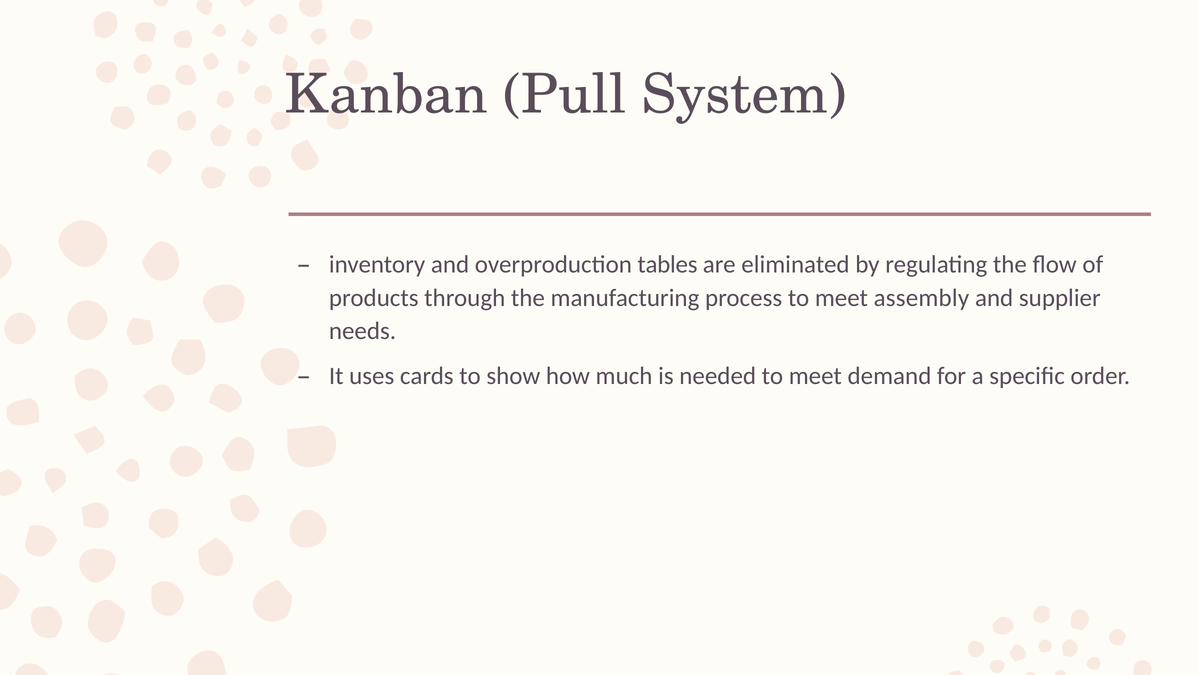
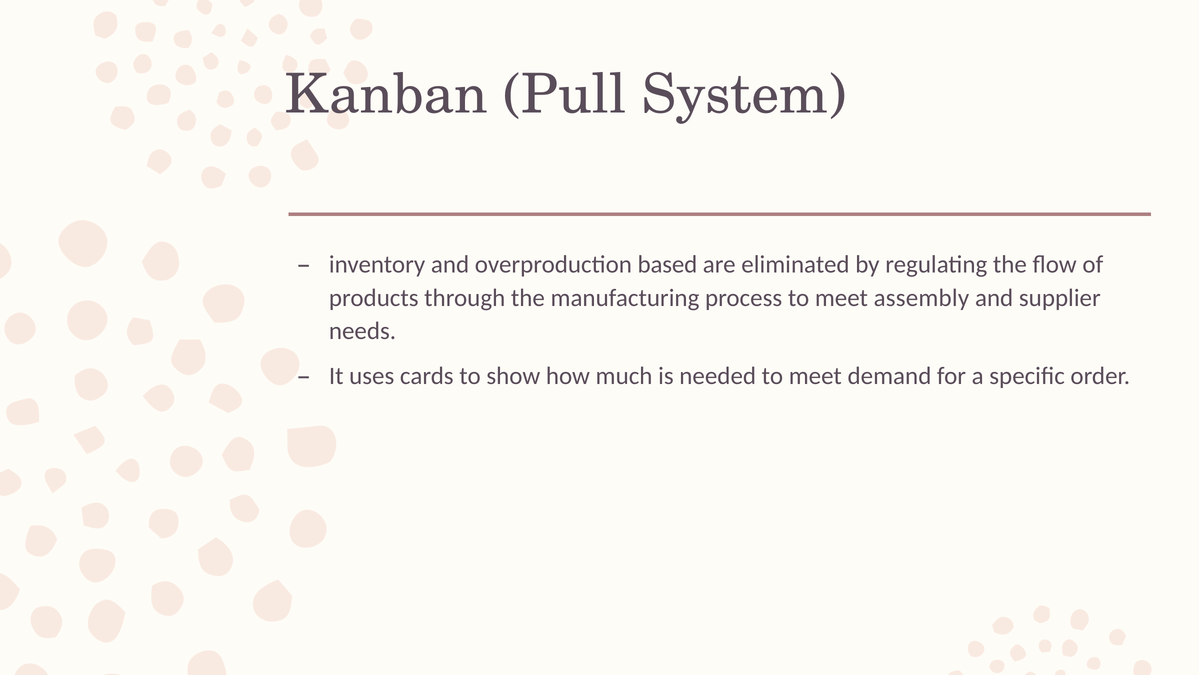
tables: tables -> based (667, 264)
